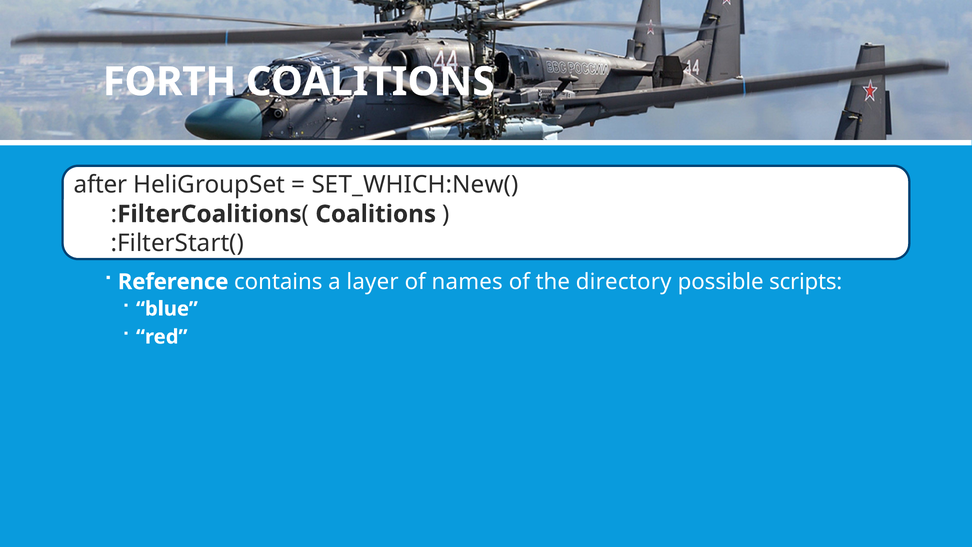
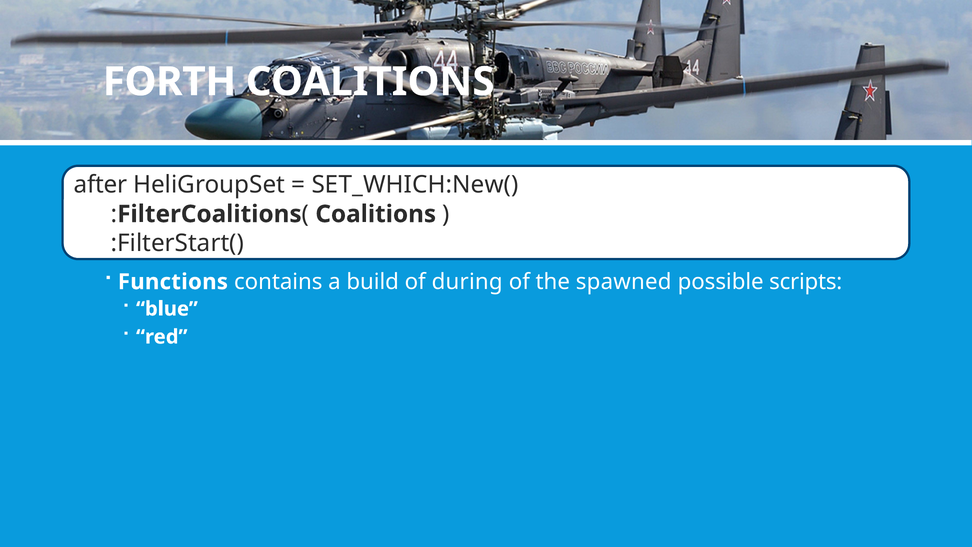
Reference: Reference -> Functions (173, 282)
layer: layer -> build (373, 282)
names: names -> during (467, 282)
directory: directory -> spawned (624, 282)
